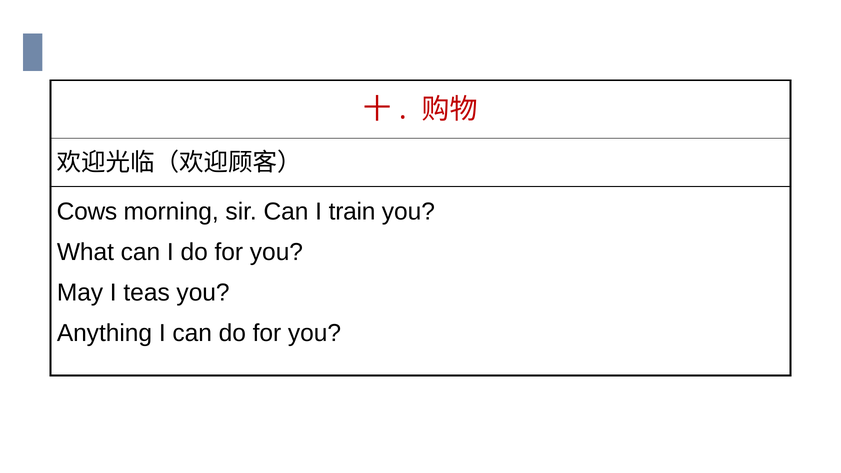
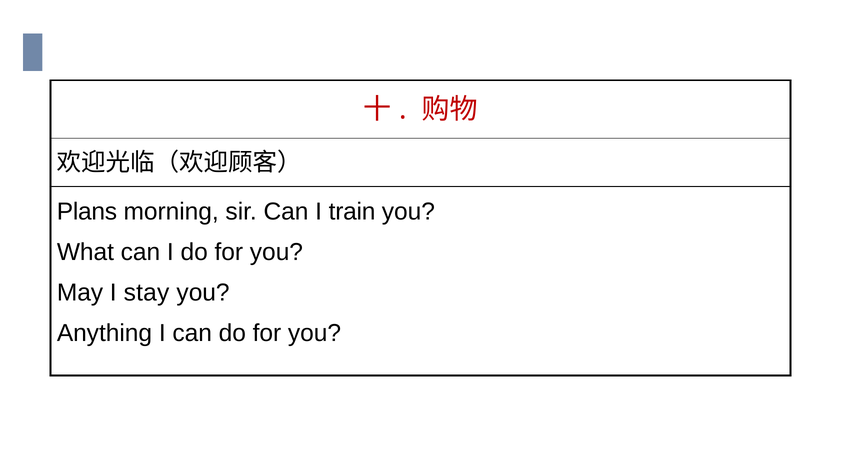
Cows: Cows -> Plans (87, 212)
teas: teas -> stay (146, 293)
